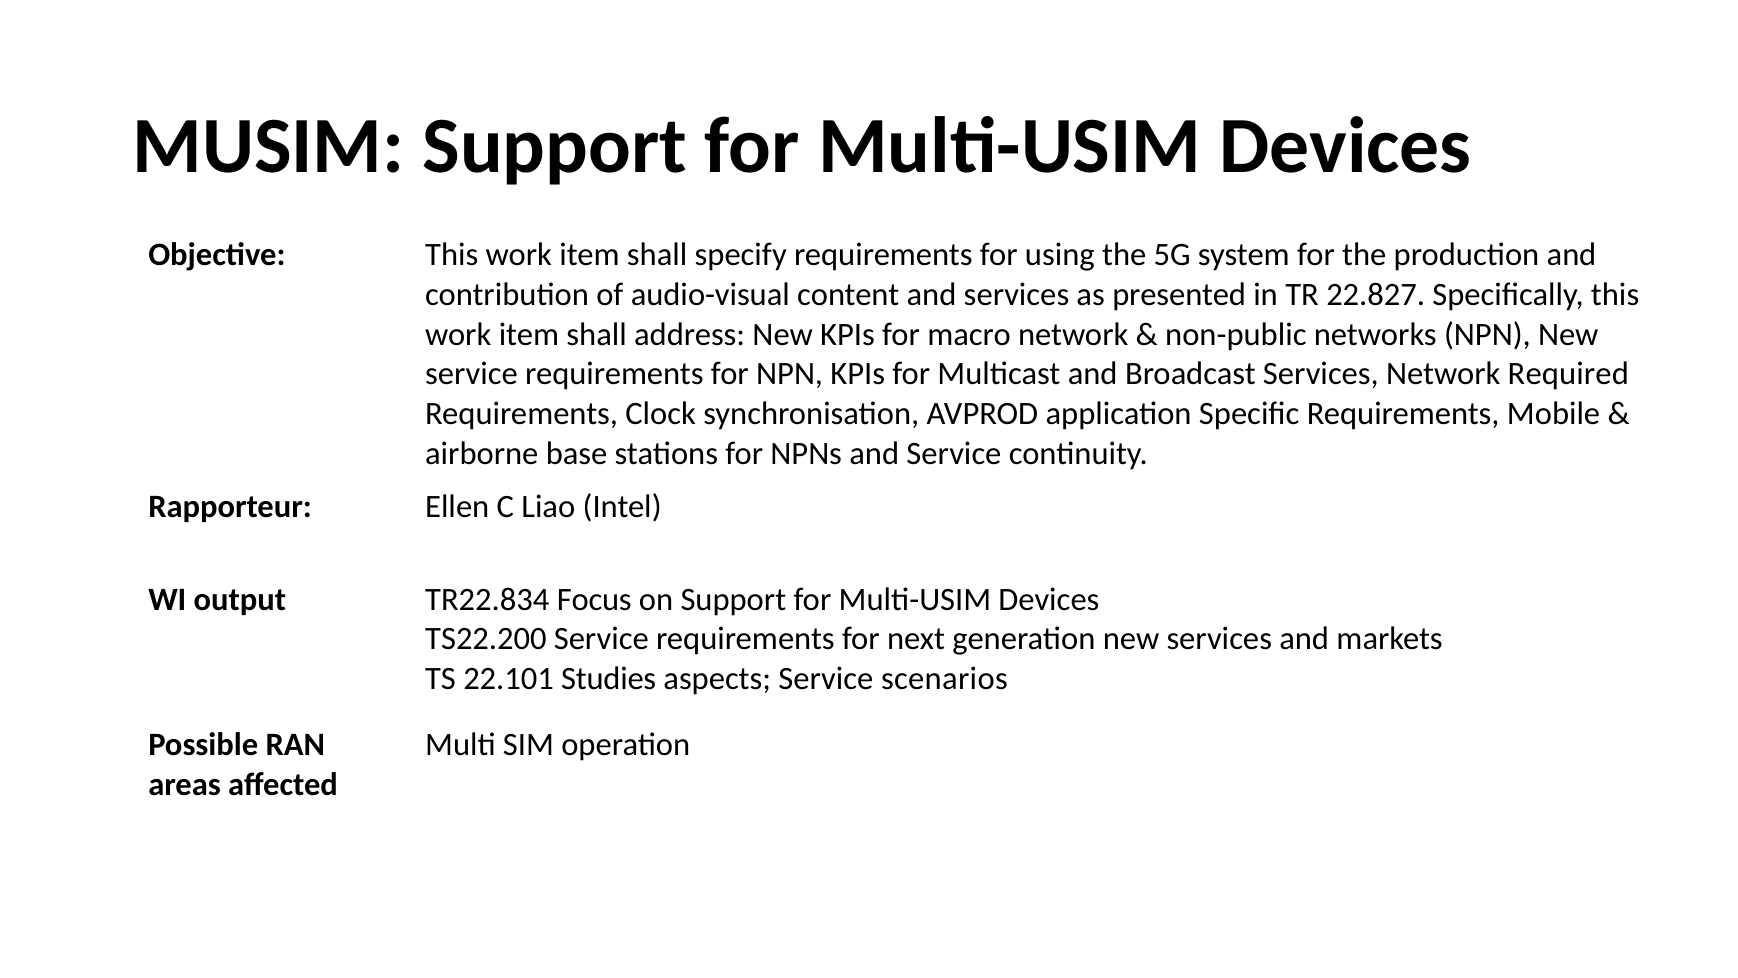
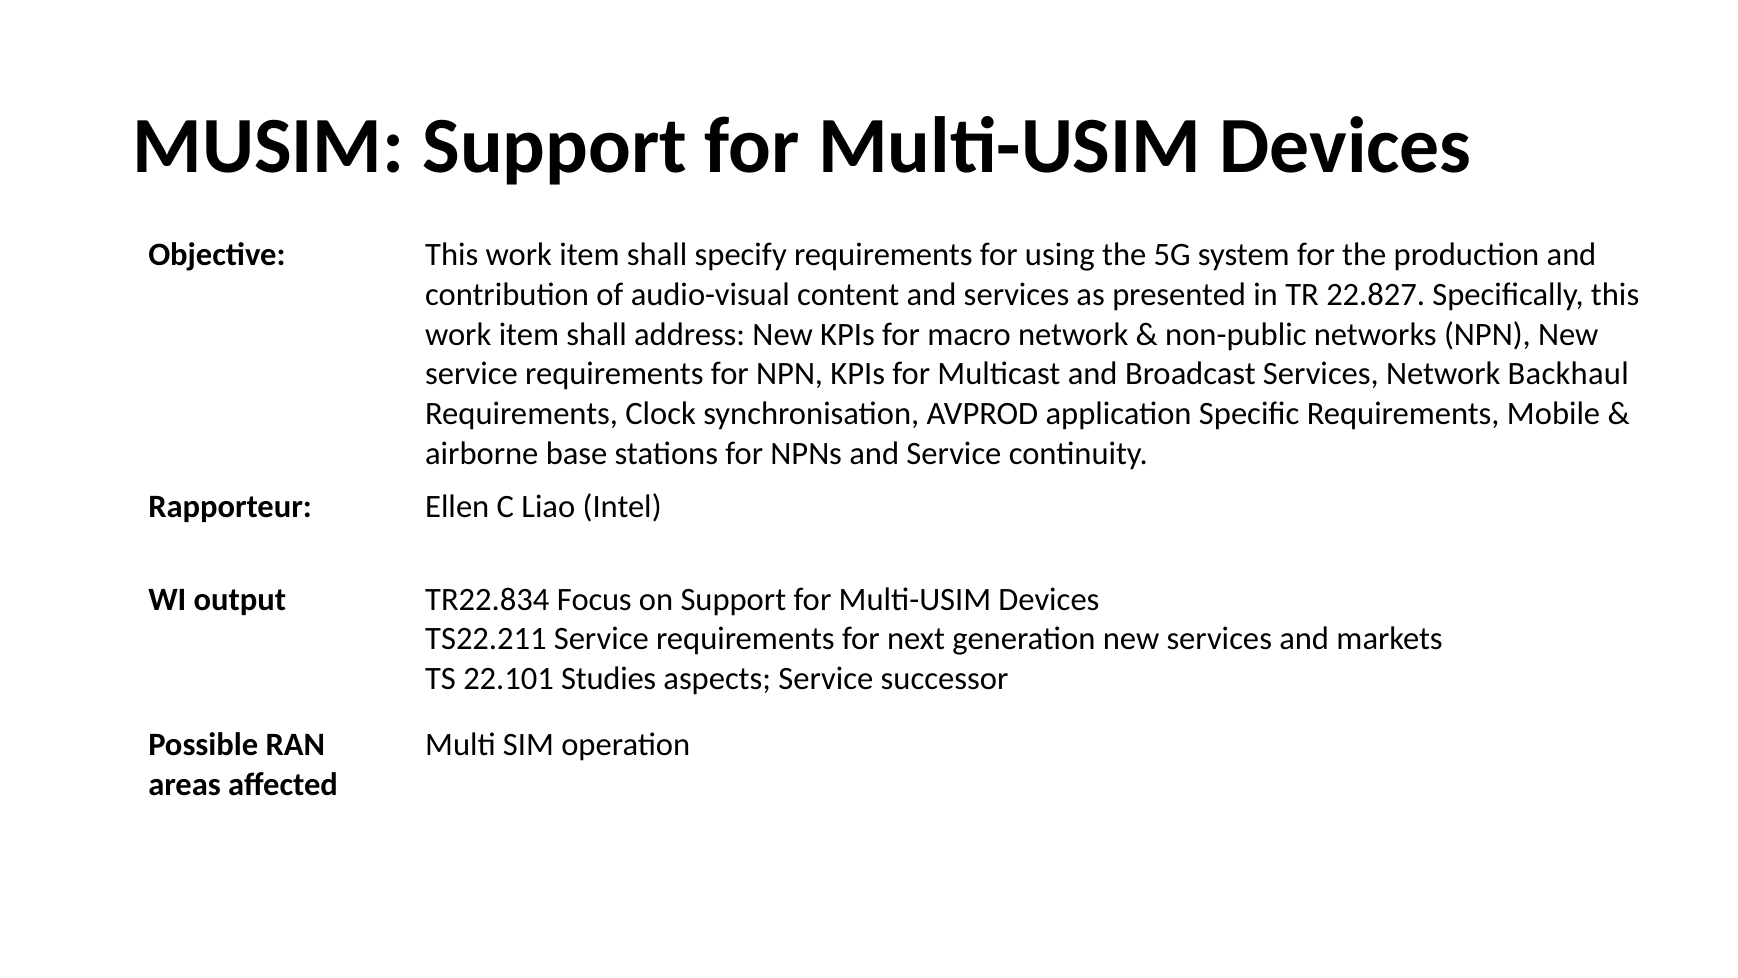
Required: Required -> Backhaul (1568, 374)
TS22.200: TS22.200 -> TS22.211 (486, 639)
scenarios: scenarios -> successor (945, 679)
